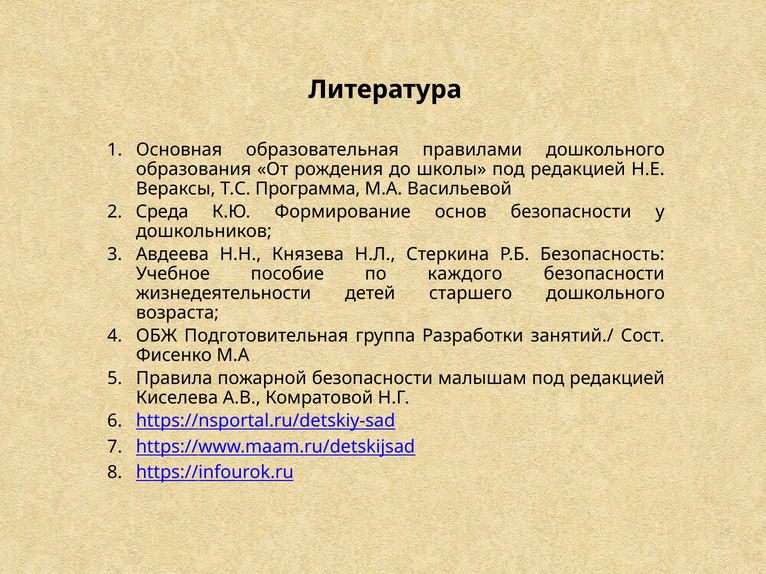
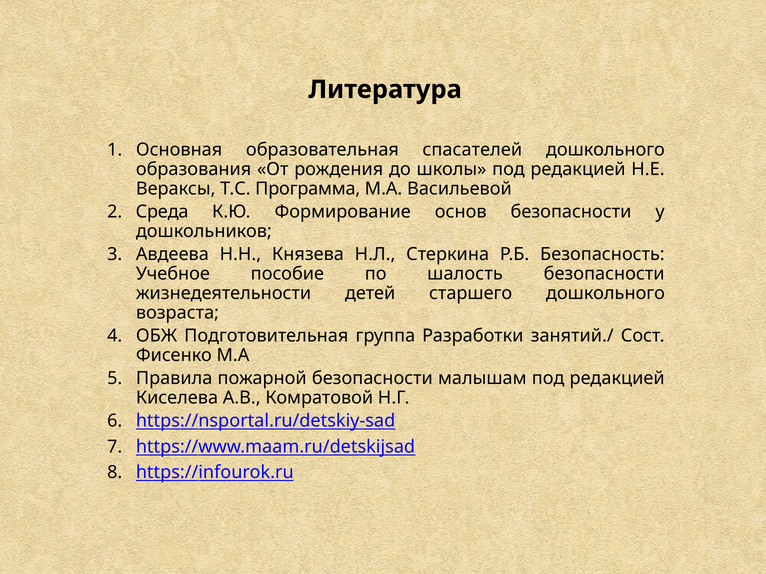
правилами: правилами -> спасателей (472, 150)
каждого: каждого -> шалость (465, 274)
